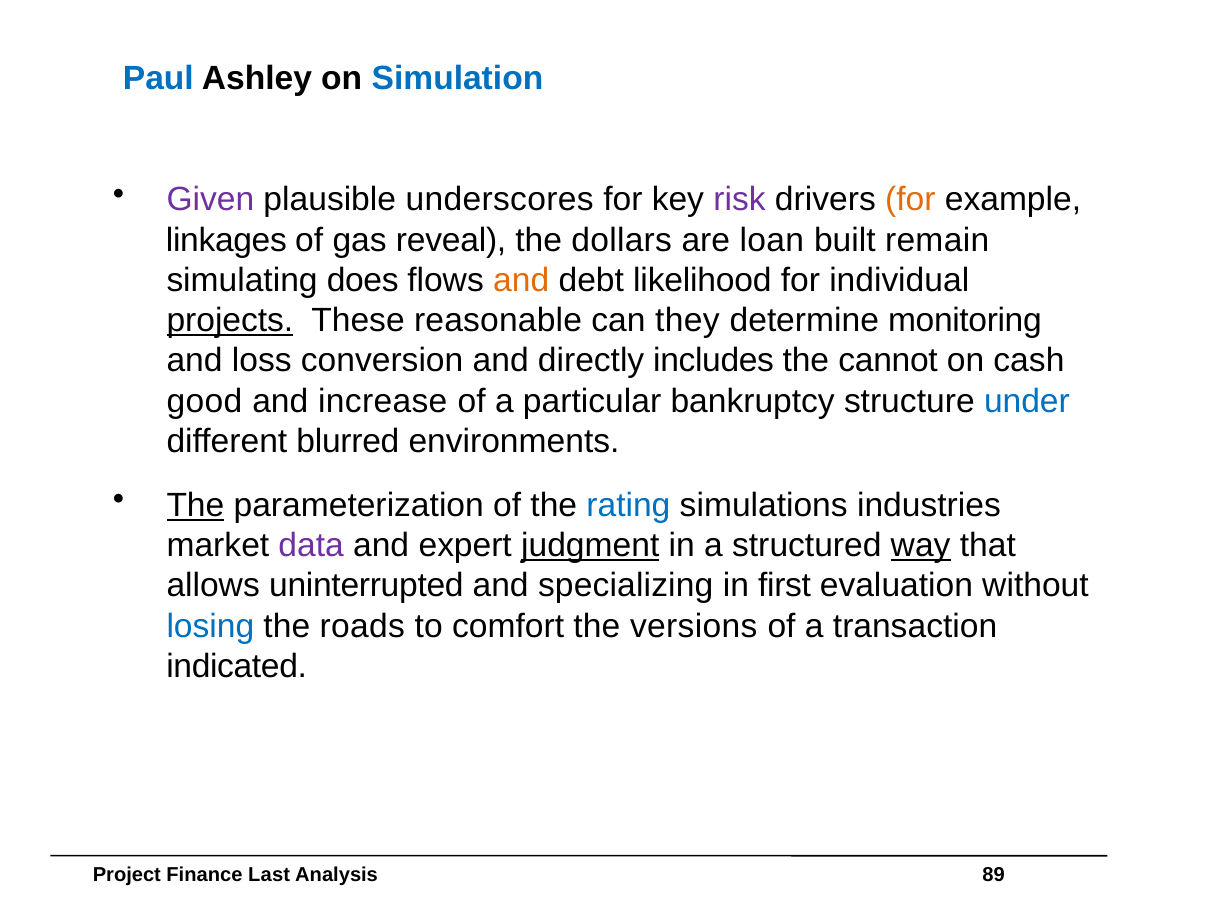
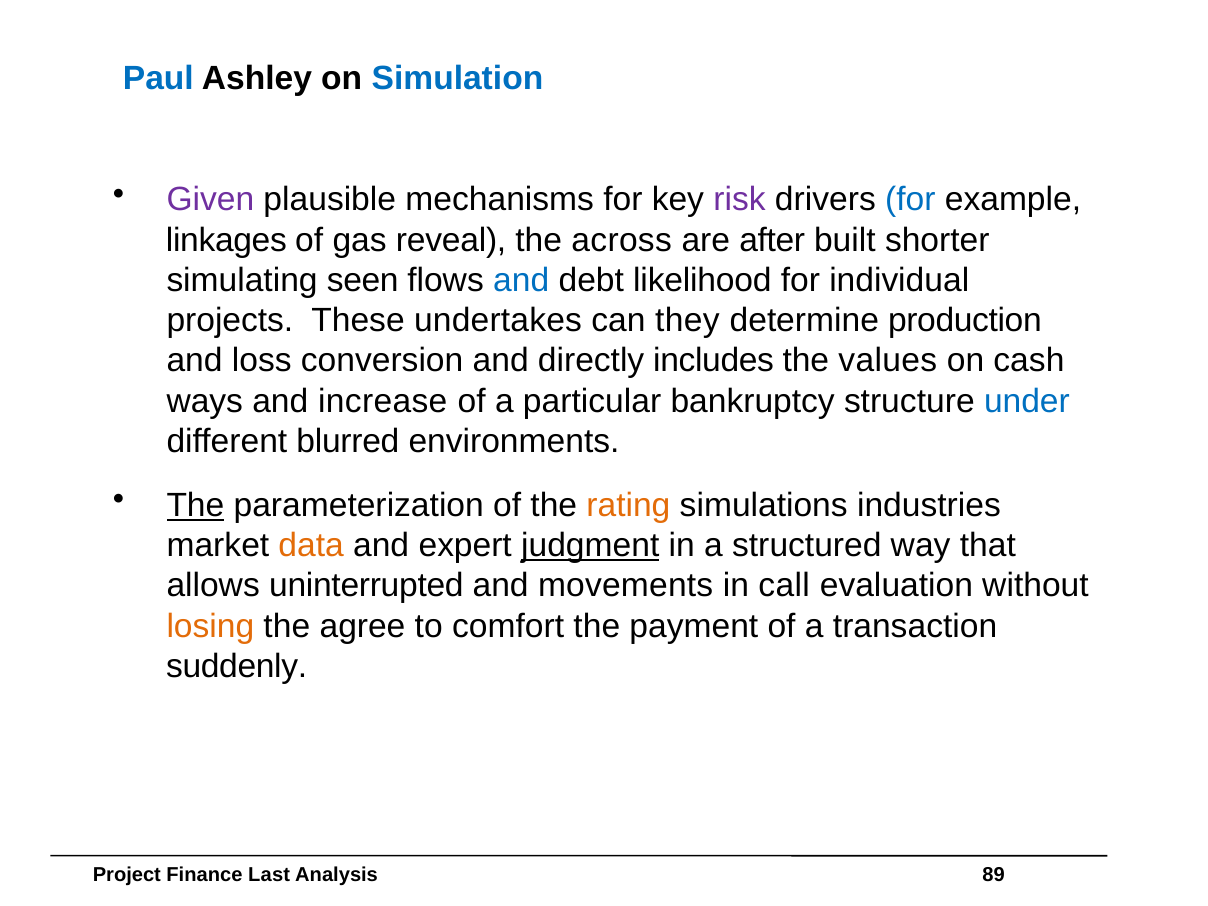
underscores: underscores -> mechanisms (500, 200)
for colour: orange -> blue (910, 200)
dollars: dollars -> across (622, 240)
loan: loan -> after (772, 240)
remain: remain -> shorter (937, 240)
does: does -> seen (363, 280)
and colour: orange -> blue (521, 280)
projects underline: present -> none (230, 321)
reasonable: reasonable -> undertakes (498, 321)
monitoring: monitoring -> production (965, 321)
cannot: cannot -> values (888, 361)
good: good -> ways (205, 401)
rating colour: blue -> orange (628, 505)
data colour: purple -> orange (311, 545)
way underline: present -> none (921, 545)
specializing: specializing -> movements (626, 586)
first: first -> call (784, 586)
losing colour: blue -> orange (210, 626)
roads: roads -> agree (363, 626)
versions: versions -> payment (694, 626)
indicated: indicated -> suddenly (237, 666)
